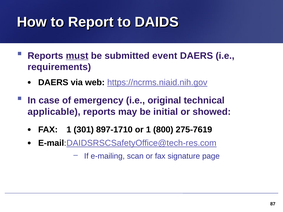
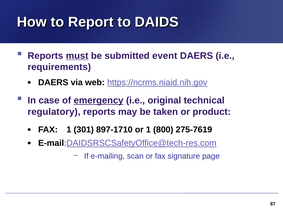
emergency underline: none -> present (99, 101)
applicable: applicable -> regulatory (54, 112)
initial: initial -> taken (166, 112)
showed: showed -> product (212, 112)
